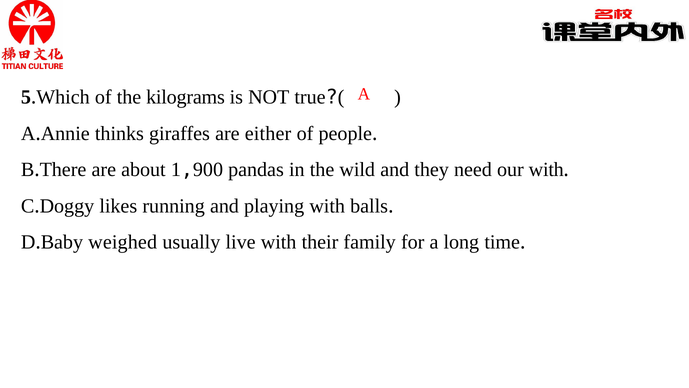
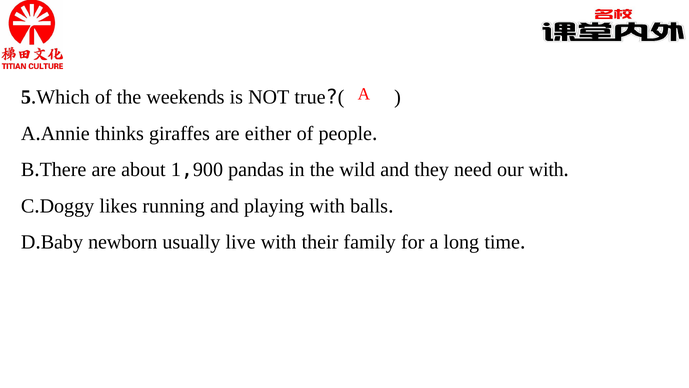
kilograms: kilograms -> weekends (185, 97)
weighed: weighed -> newborn (123, 242)
